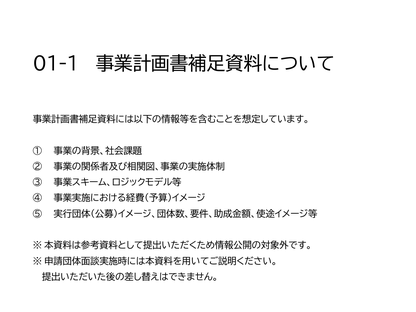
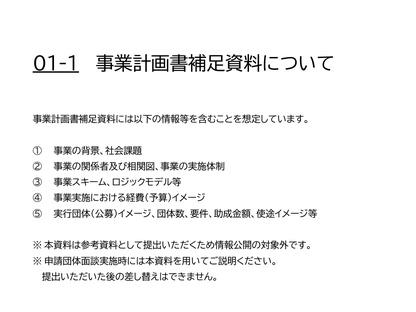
01-1 underline: none -> present (56, 64)
